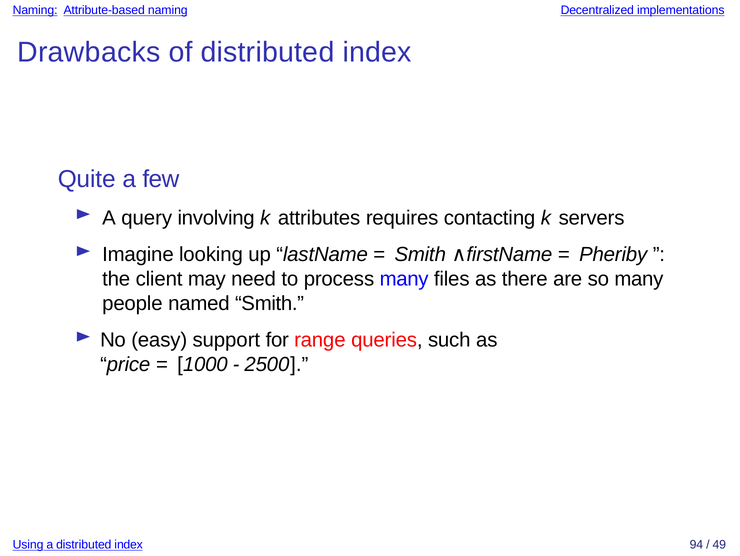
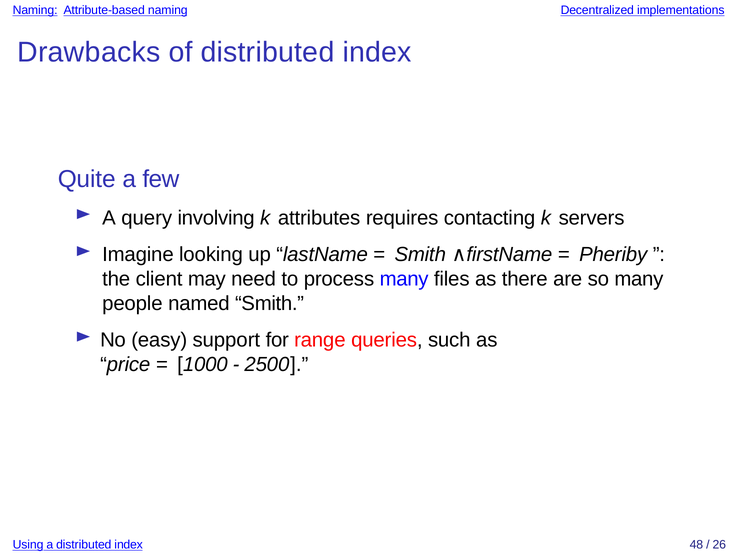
94: 94 -> 48 (696, 544)
49: 49 -> 26 (719, 544)
